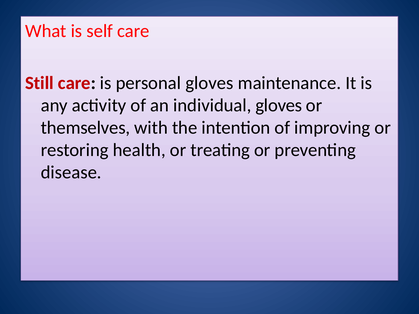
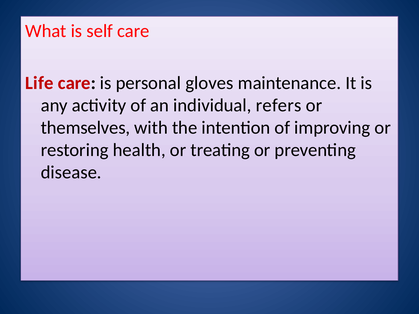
Still: Still -> Life (39, 83)
individual gloves: gloves -> refers (279, 105)
